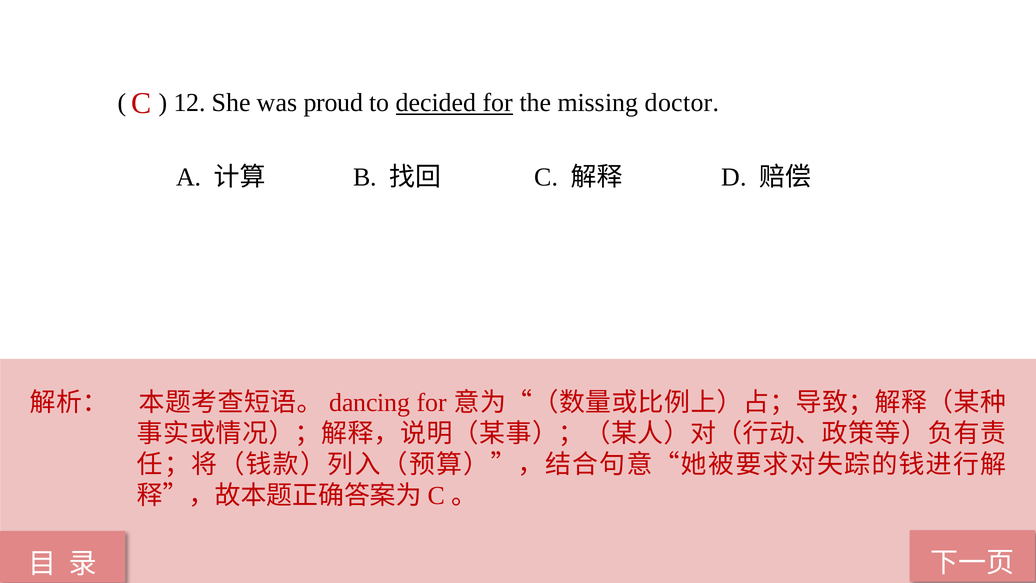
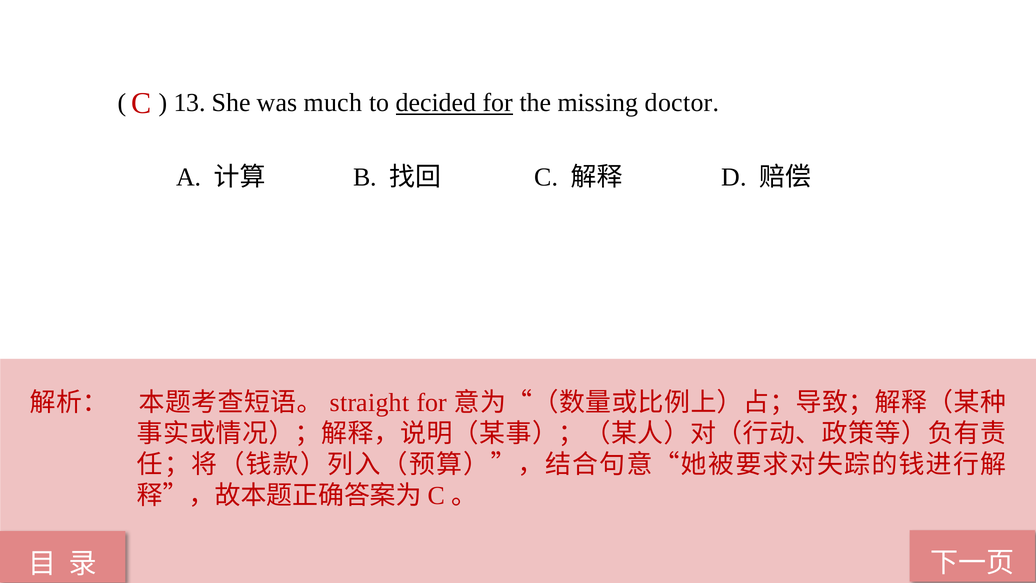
12: 12 -> 13 (190, 103)
proud: proud -> much (333, 103)
dancing: dancing -> straight (370, 402)
